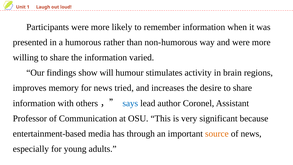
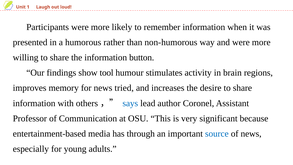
varied: varied -> button (142, 57)
will: will -> tool (107, 73)
source colour: orange -> blue (217, 133)
